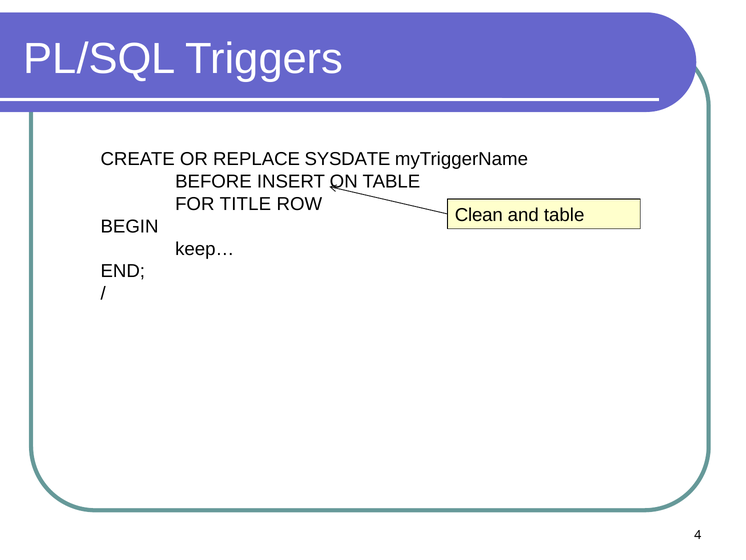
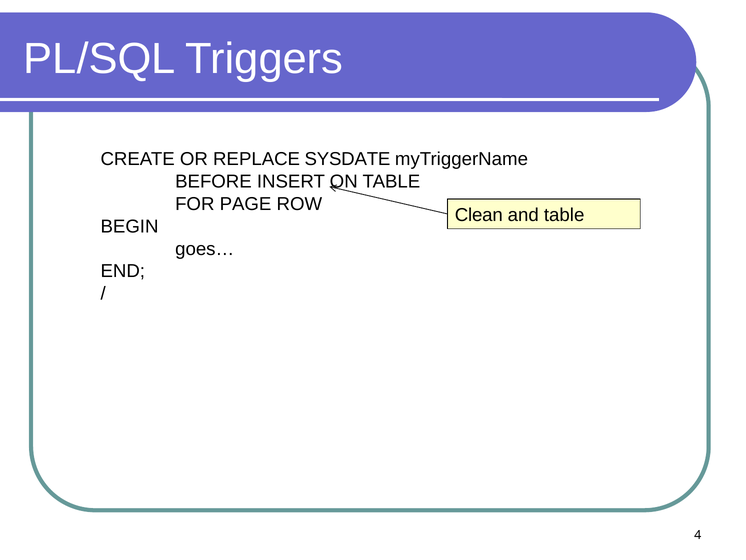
TITLE: TITLE -> PAGE (246, 204)
keep…: keep… -> goes… (205, 249)
